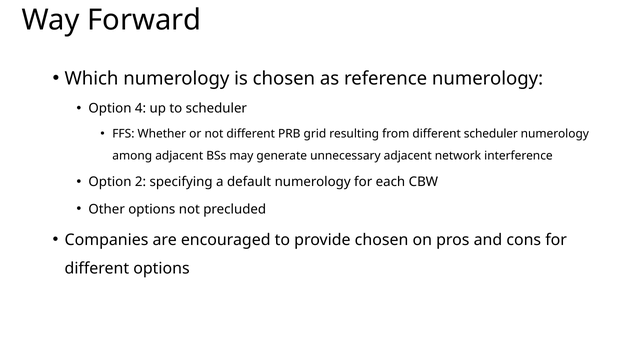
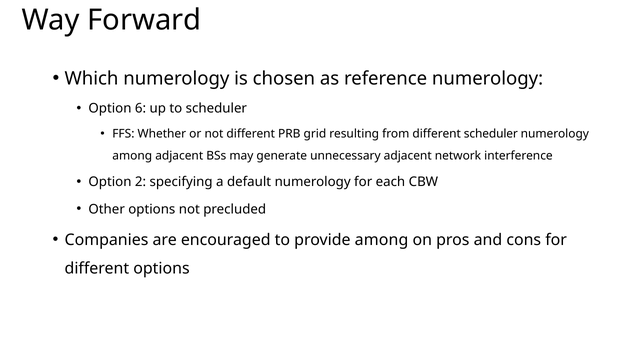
4: 4 -> 6 (141, 108)
provide chosen: chosen -> among (382, 240)
